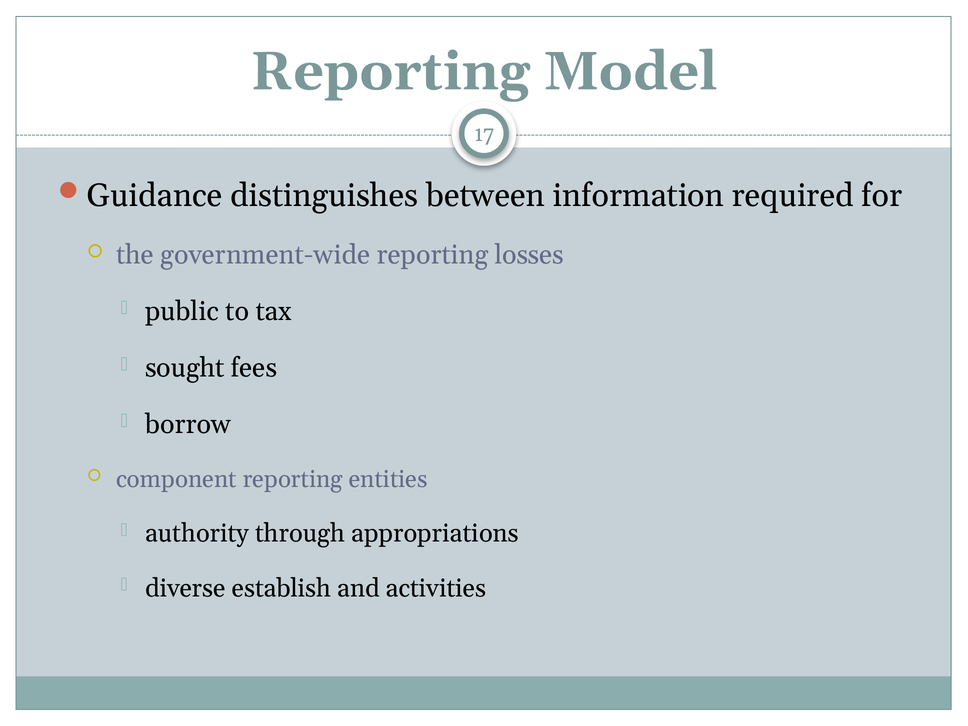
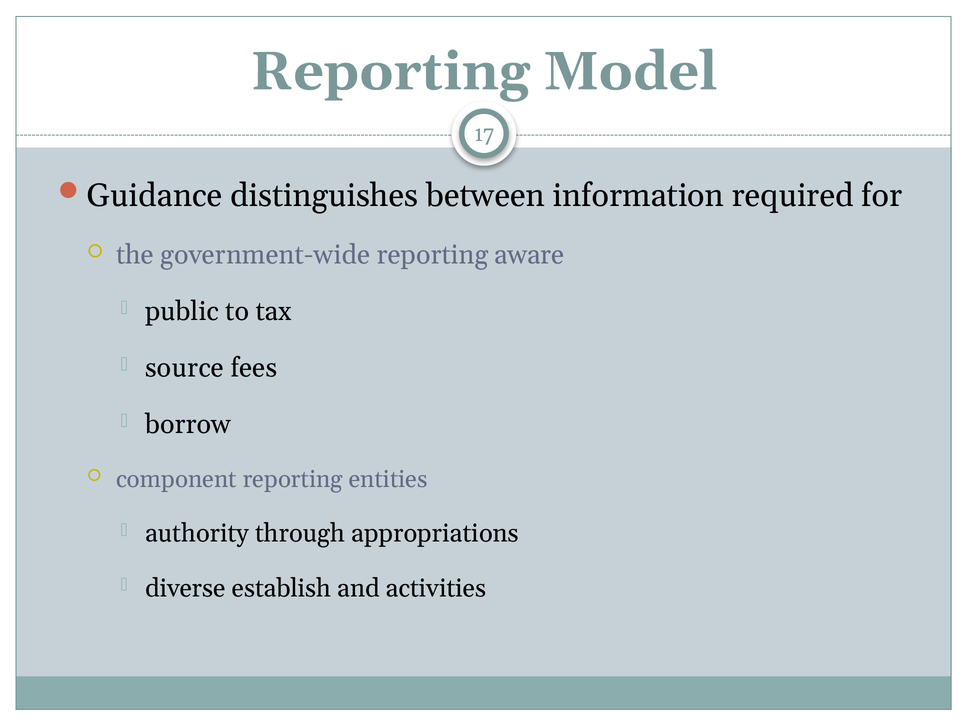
losses: losses -> aware (529, 255)
sought: sought -> source (185, 368)
